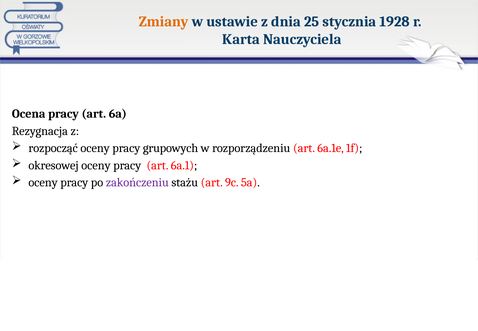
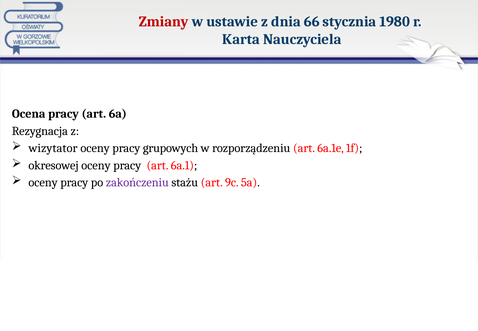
Zmiany colour: orange -> red (164, 21)
25: 25 -> 66 (312, 21)
1928: 1928 -> 1980 (395, 21)
rozpocząć: rozpocząć -> wizytator (53, 148)
